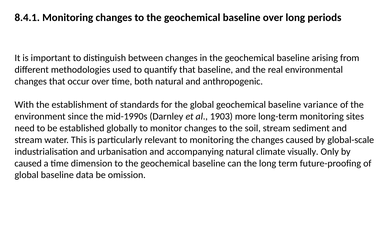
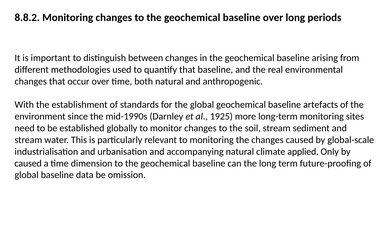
8.4.1: 8.4.1 -> 8.8.2 (27, 17)
variance: variance -> artefacts (321, 105)
1903: 1903 -> 1925 (221, 117)
visually: visually -> applied (303, 152)
